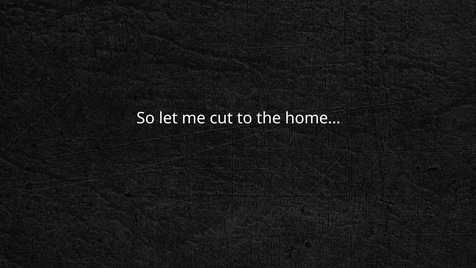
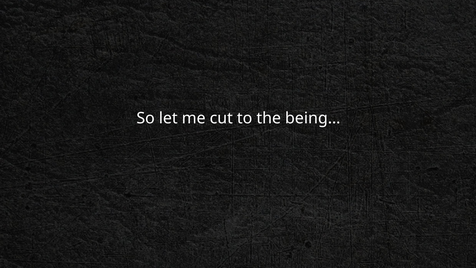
home…: home… -> being… (313, 118)
